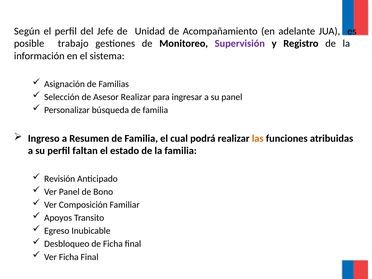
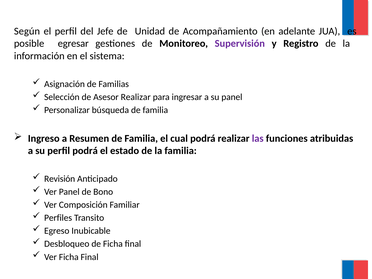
trabajo: trabajo -> egresar (73, 44)
las colour: orange -> purple (258, 138)
perfil faltan: faltan -> podrá (85, 151)
Apoyos: Apoyos -> Perfiles (58, 218)
